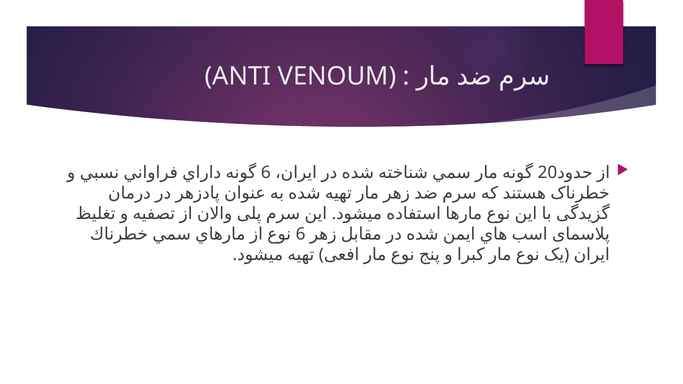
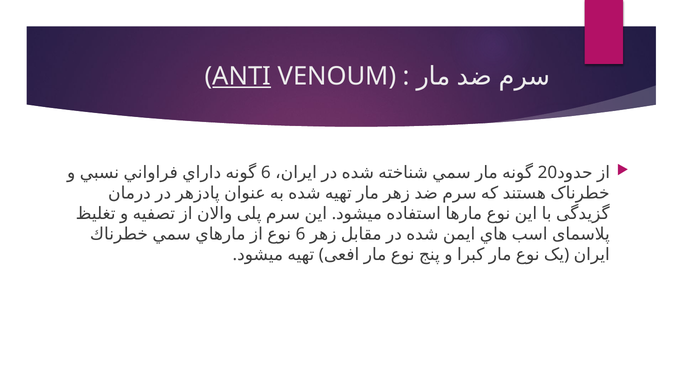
ANTI underline: none -> present (242, 76)
